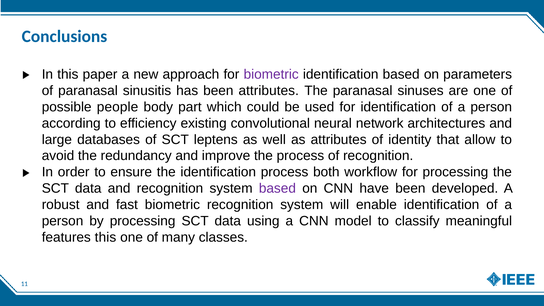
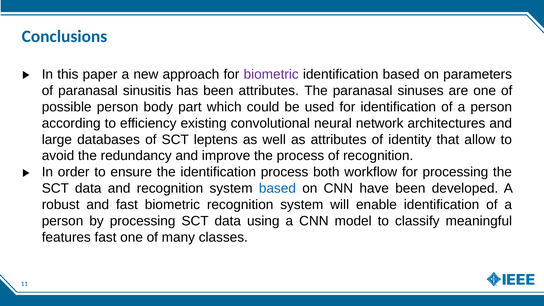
possible people: people -> person (118, 107)
based colour: purple -> blue (277, 188)
features this: this -> fast (106, 237)
